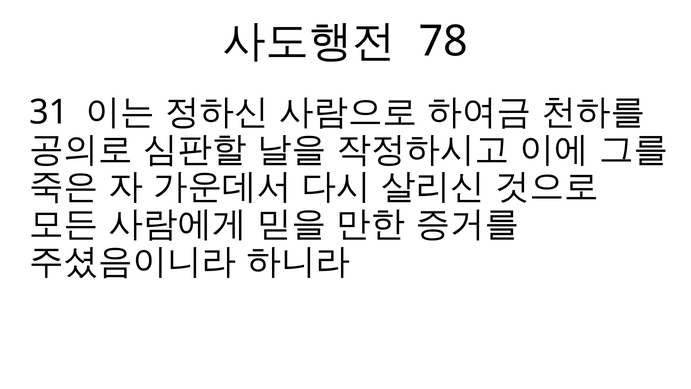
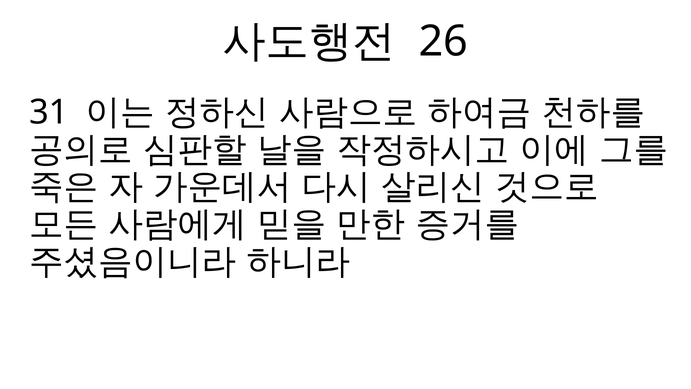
78: 78 -> 26 (443, 42)
